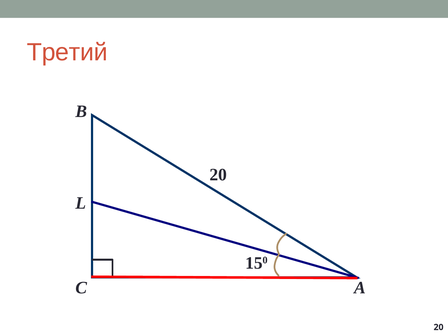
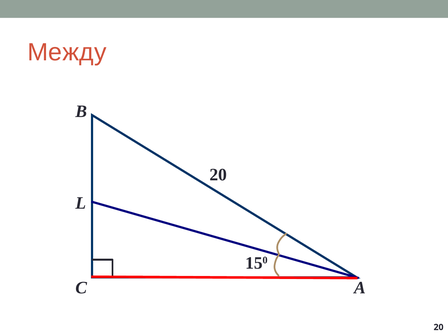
Третий: Третий -> Между (67, 52)
